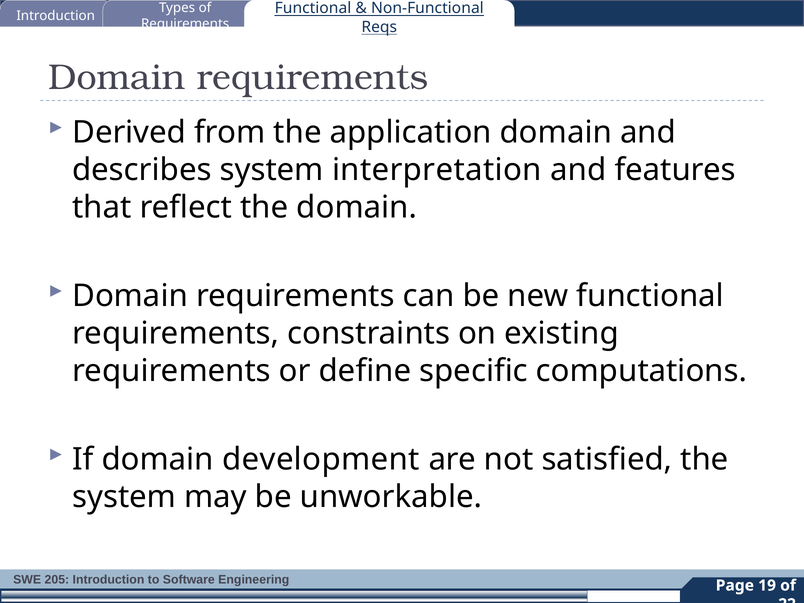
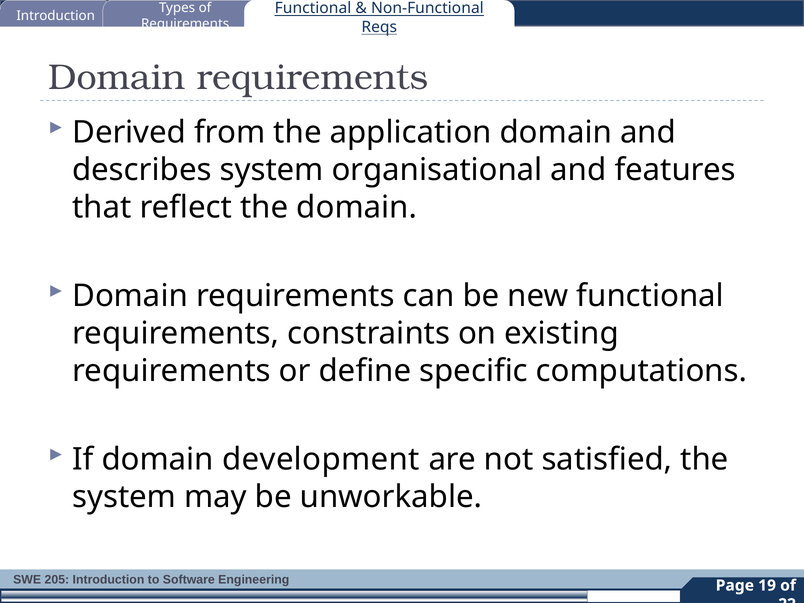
interpretation: interpretation -> organisational (437, 170)
